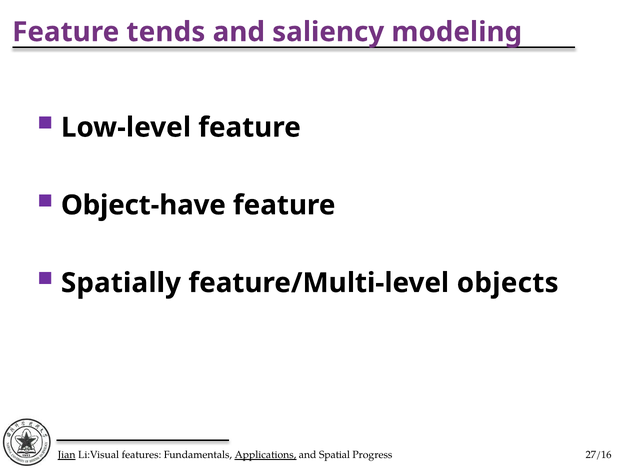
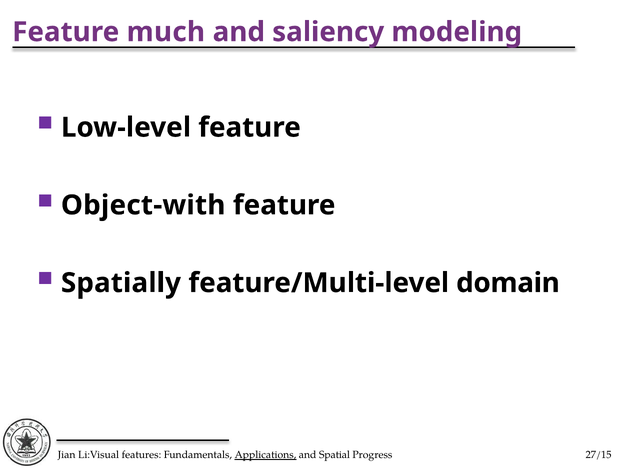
tends: tends -> much (166, 32)
Object-have: Object-have -> Object-with (143, 206)
objects: objects -> domain (508, 283)
Jian underline: present -> none (67, 456)
27/16: 27/16 -> 27/15 (599, 456)
